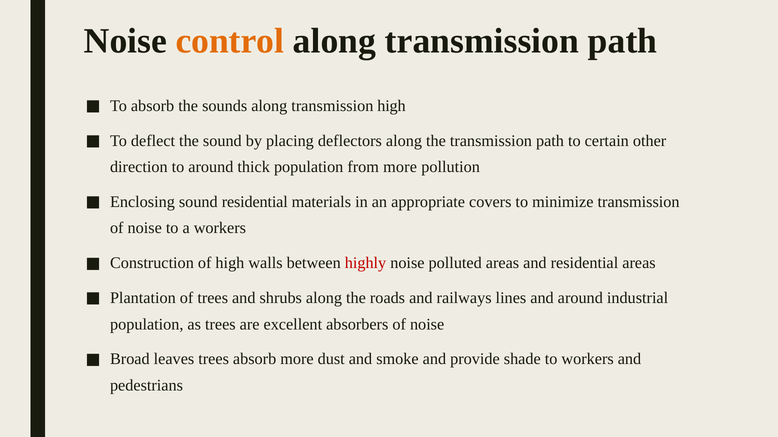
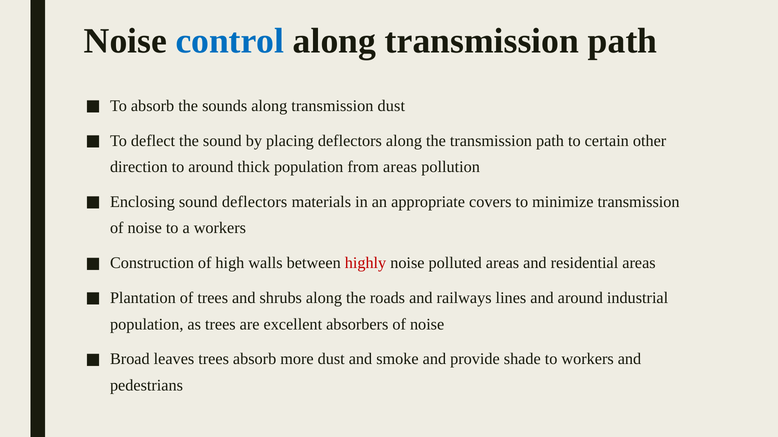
control colour: orange -> blue (230, 41)
transmission high: high -> dust (391, 106)
from more: more -> areas (400, 167)
sound residential: residential -> deflectors (255, 202)
